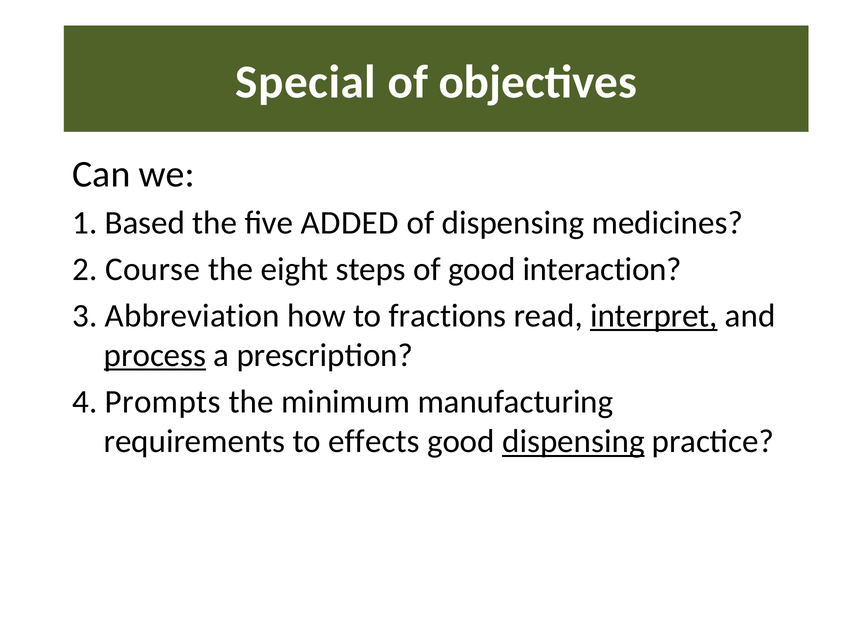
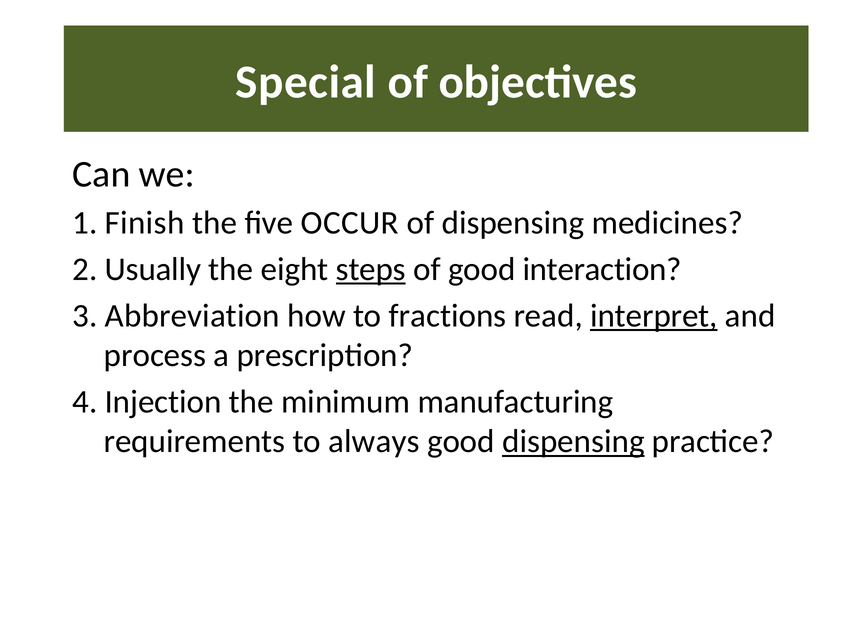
Based: Based -> Finish (145, 223)
ADDED: ADDED -> OCCUR (350, 223)
Course: Course -> Usually (153, 270)
steps underline: none -> present (371, 270)
process underline: present -> none (155, 356)
Prompts: Prompts -> Injection (163, 402)
effects: effects -> always (374, 442)
